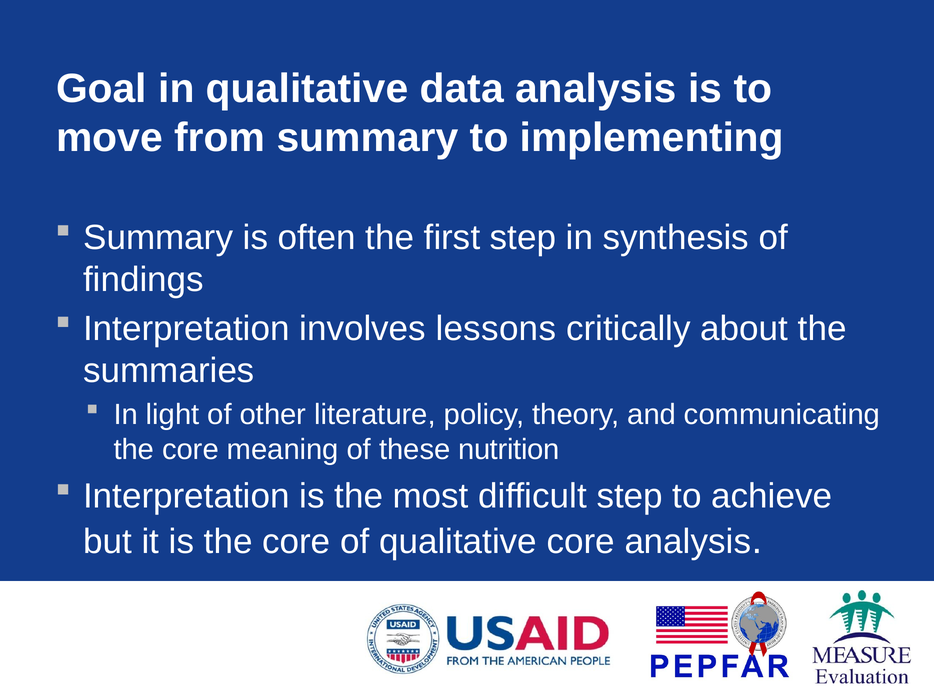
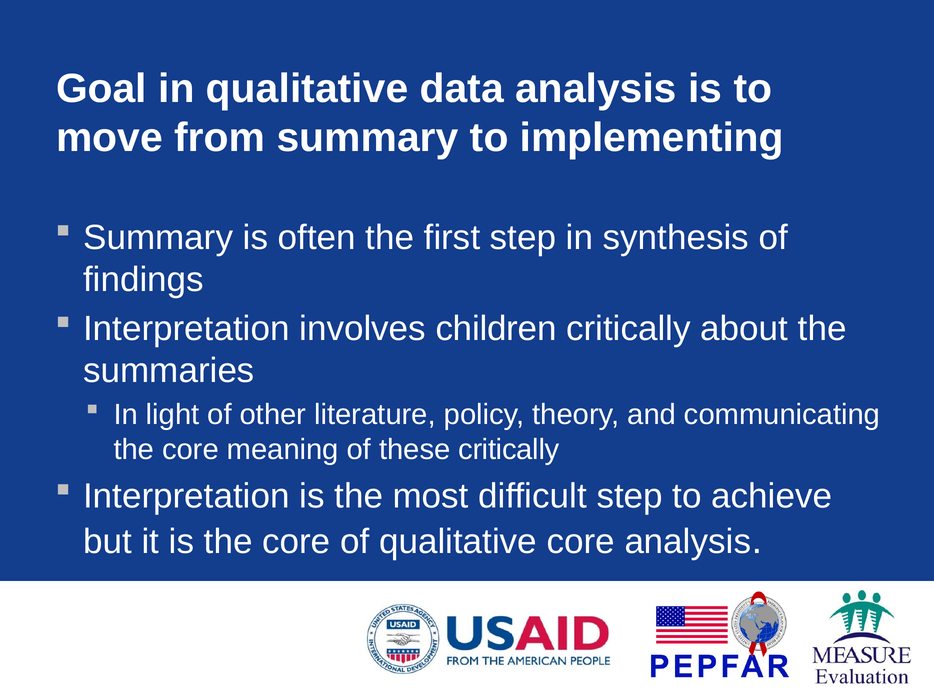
lessons: lessons -> children (496, 329)
these nutrition: nutrition -> critically (509, 450)
